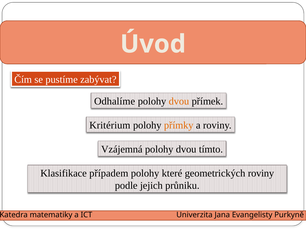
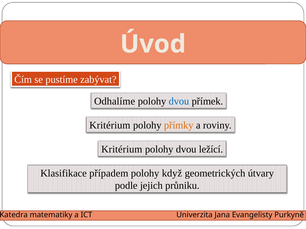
dvou colour: orange -> blue (179, 101)
Vzájemná: Vzájemná -> Kritérium (122, 150)
tímto: tímto -> ležící (211, 150)
které: které -> když (172, 174)
geometrických roviny: roviny -> útvary (261, 174)
